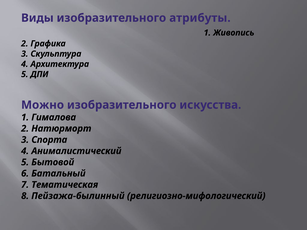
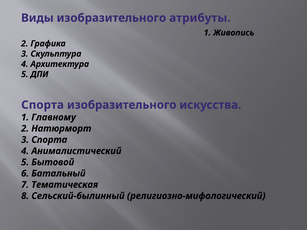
Можно: Можно -> Спорта (43, 105)
Гималова: Гималова -> Главному (54, 117)
Пейзажа-былинный: Пейзажа-былинный -> Сельский-былинный (78, 196)
